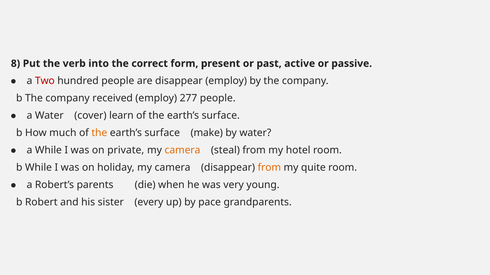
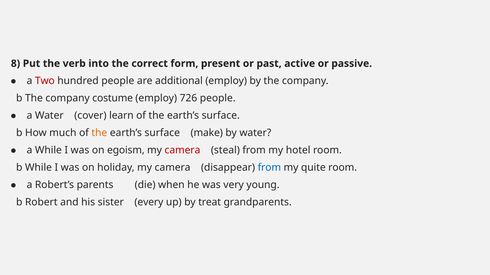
are disappear: disappear -> additional (179, 81)
received: received -> costume (113, 98)
277: 277 -> 726 (188, 98)
private: private -> egoism (126, 150)
camera colour: orange -> red (182, 150)
from colour: orange -> blue (269, 168)
pace: pace -> treat (210, 203)
